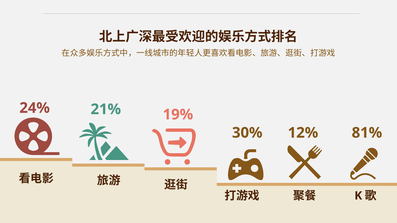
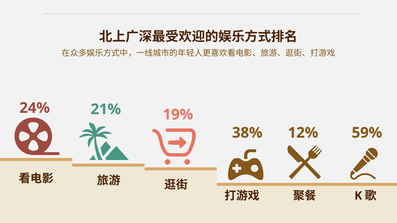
30%: 30% -> 38% (247, 133)
81%: 81% -> 59% (367, 133)
